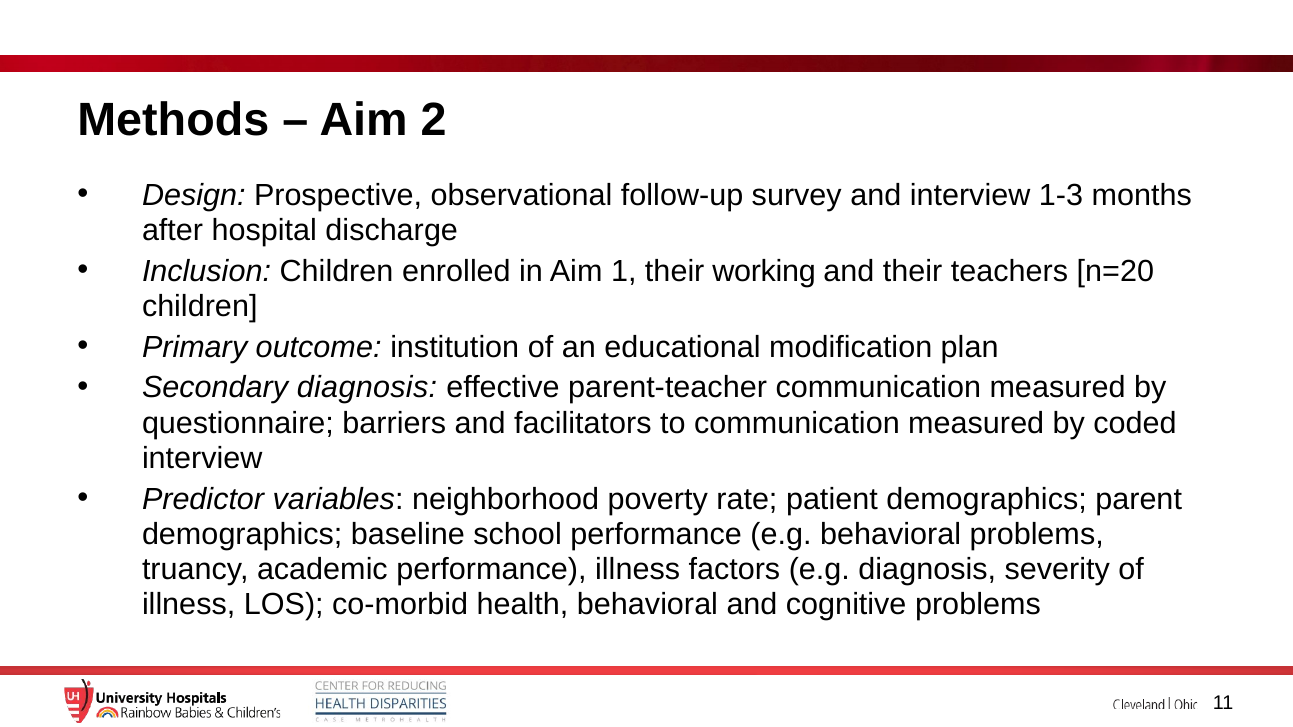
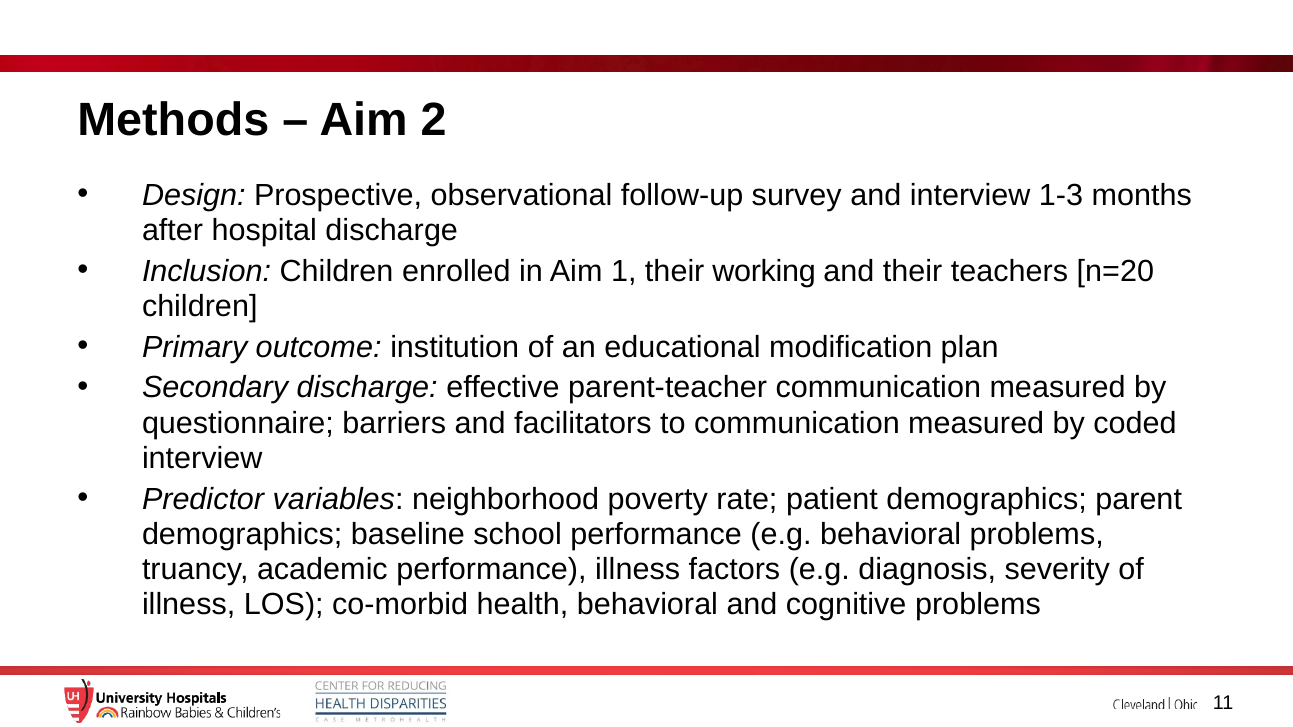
Secondary diagnosis: diagnosis -> discharge (367, 388)
